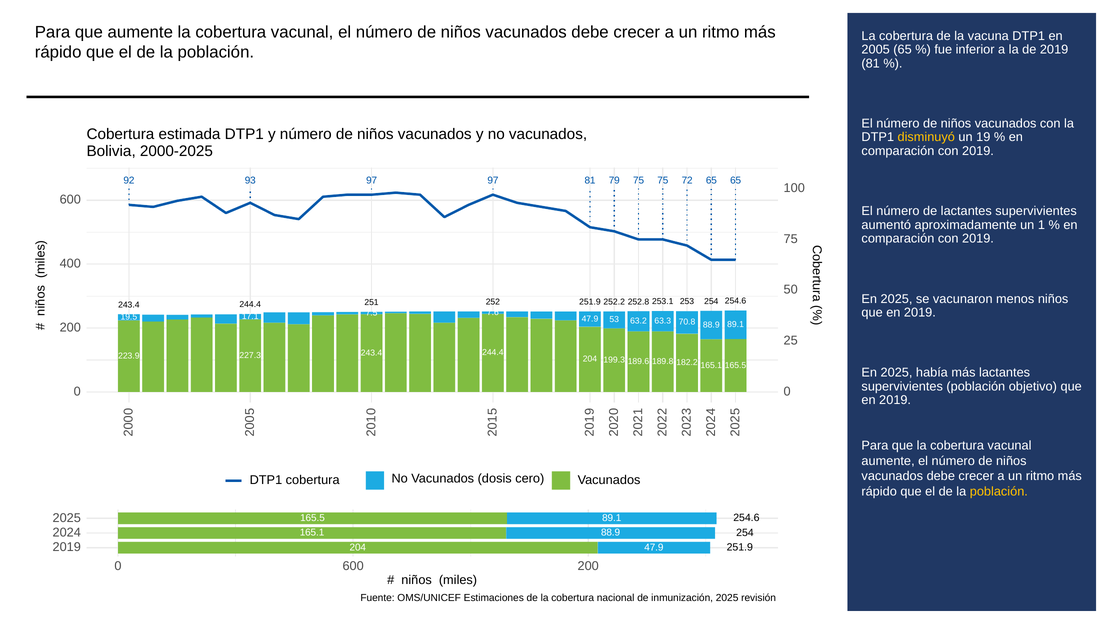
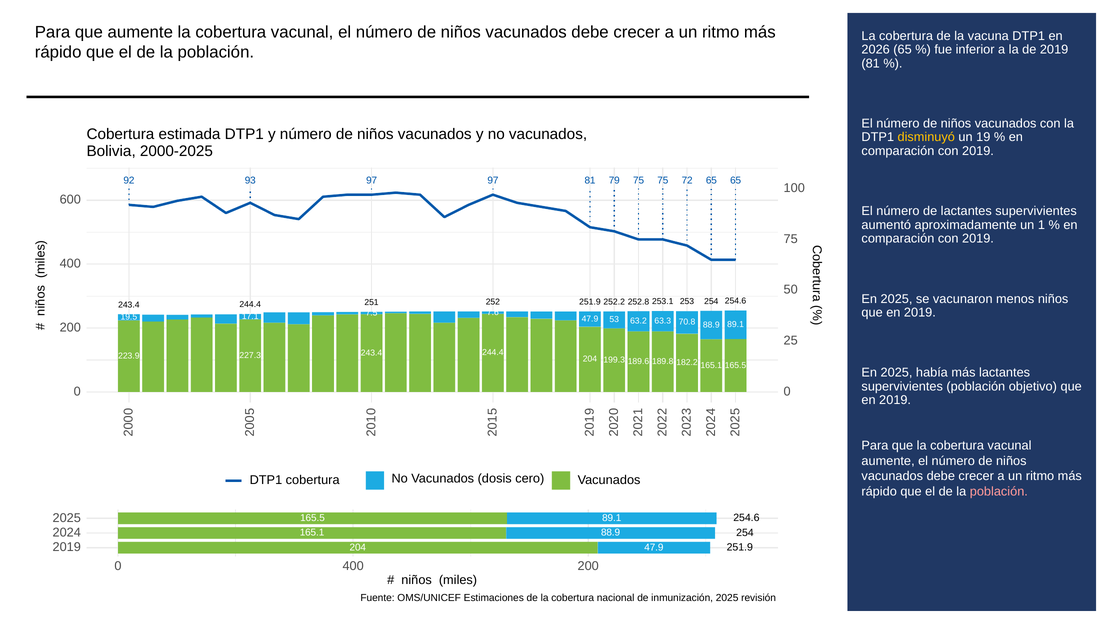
2005: 2005 -> 2026 (876, 50)
población colour: yellow -> pink (999, 492)
0 600: 600 -> 400 (353, 567)
